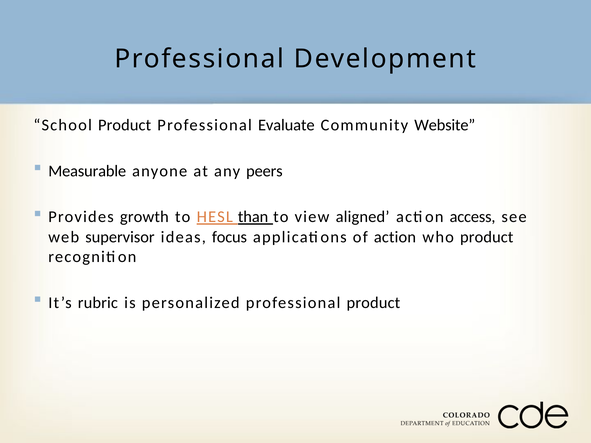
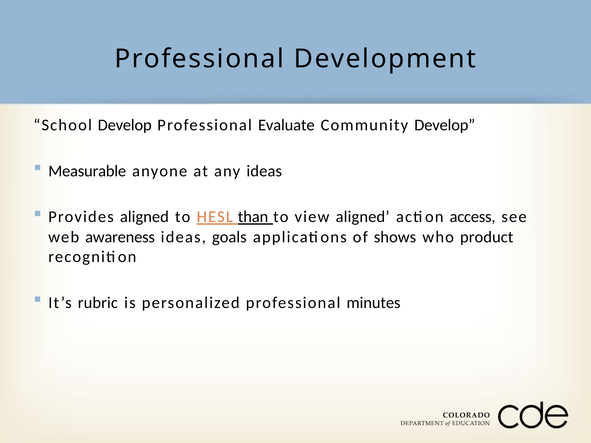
School Product: Product -> Develop (125, 125)
Community Website: Website -> Develop (445, 125)
any peers: peers -> ideas (264, 171)
Provides growth: growth -> aligned (144, 217)
supervisor: supervisor -> awareness (120, 237)
focus: focus -> goals (229, 237)
of action: action -> shows (395, 237)
professional product: product -> minutes (374, 303)
